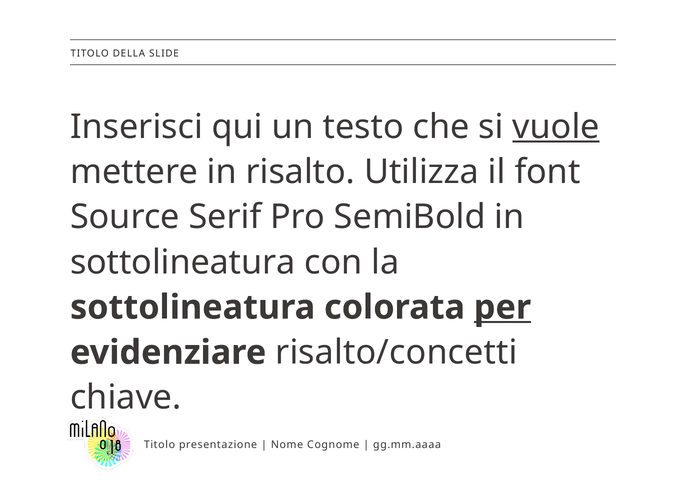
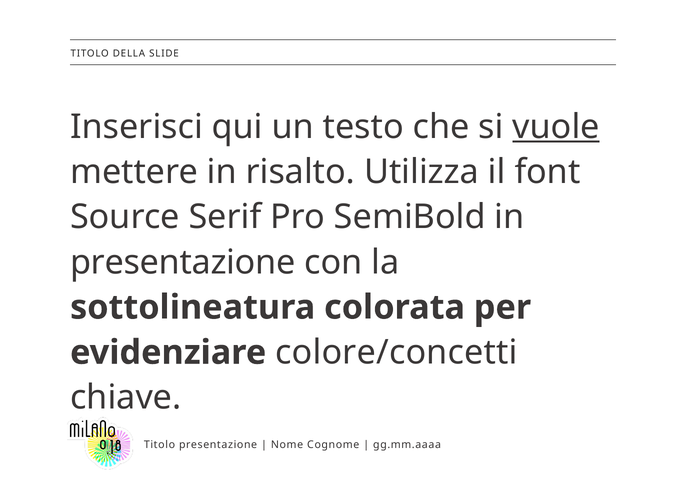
sottolineatura: sottolineatura -> presentazione (183, 262)
per underline: present -> none (503, 307)
risalto/concetti: risalto/concetti -> colore/concetti (396, 352)
